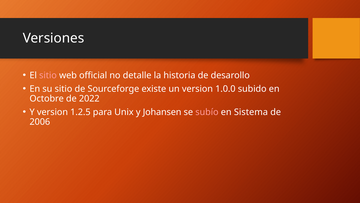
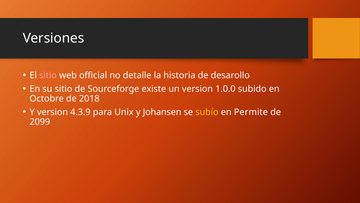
2022: 2022 -> 2018 (89, 98)
1.2.5: 1.2.5 -> 4.3.9 (80, 112)
subío colour: pink -> yellow (207, 112)
Sistema: Sistema -> Permite (251, 112)
2006: 2006 -> 2099 (40, 122)
